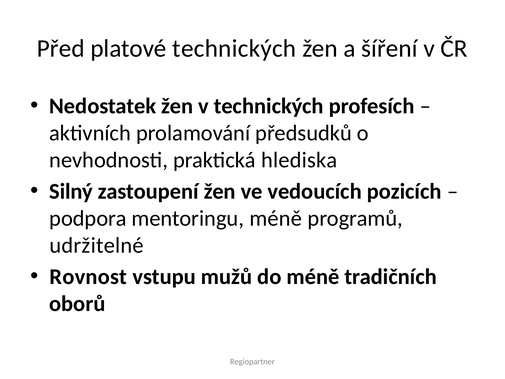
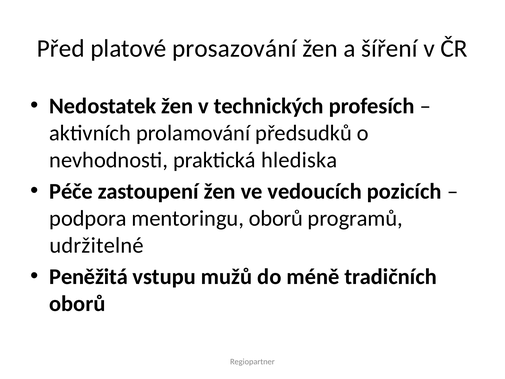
platové technických: technických -> prosazování (234, 48)
Silný: Silný -> Péče (71, 191)
mentoringu méně: méně -> oborů (276, 218)
Rovnost: Rovnost -> Peněžitá (89, 277)
